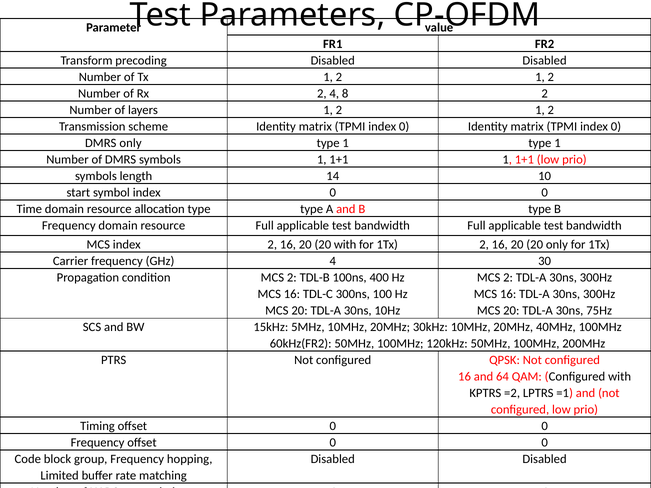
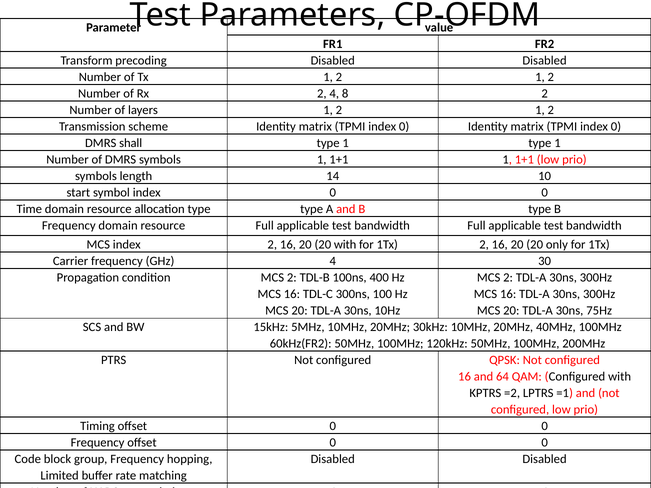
DMRS only: only -> shall (131, 143)
